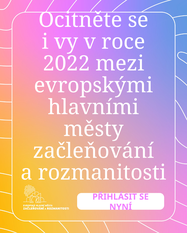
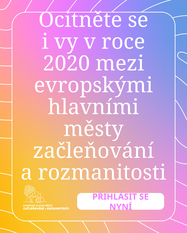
2022: 2022 -> 2020 (66, 64)
